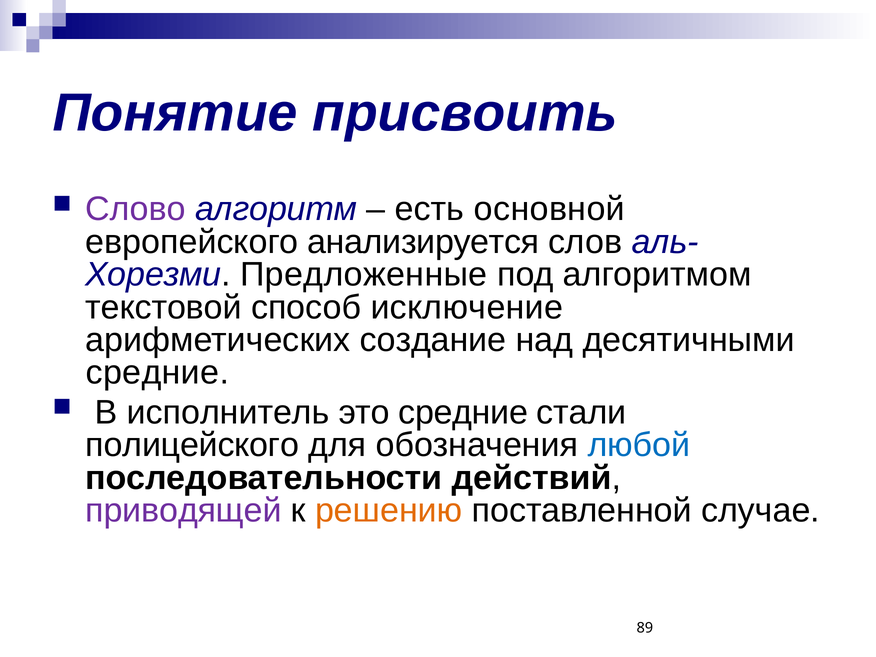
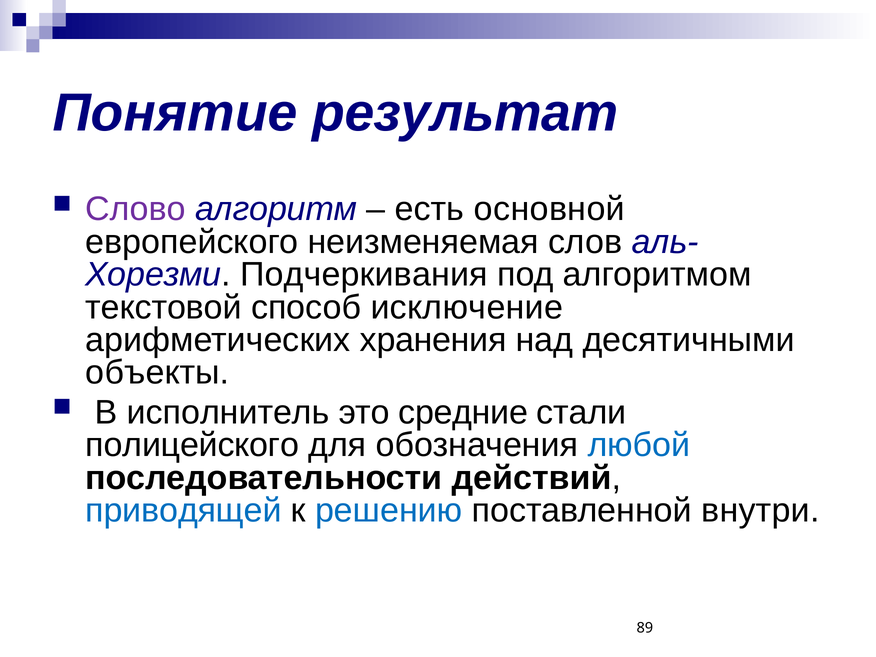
присвоить: присвоить -> результат (465, 113)
анализируется: анализируется -> неизменяемая (423, 242)
Предложенные: Предложенные -> Подчеркивания (364, 275)
создание: создание -> хранения (433, 340)
средние: средние -> объекты (157, 373)
приводящей colour: purple -> blue (184, 510)
решению colour: orange -> blue (389, 510)
случае: случае -> внутри (760, 510)
